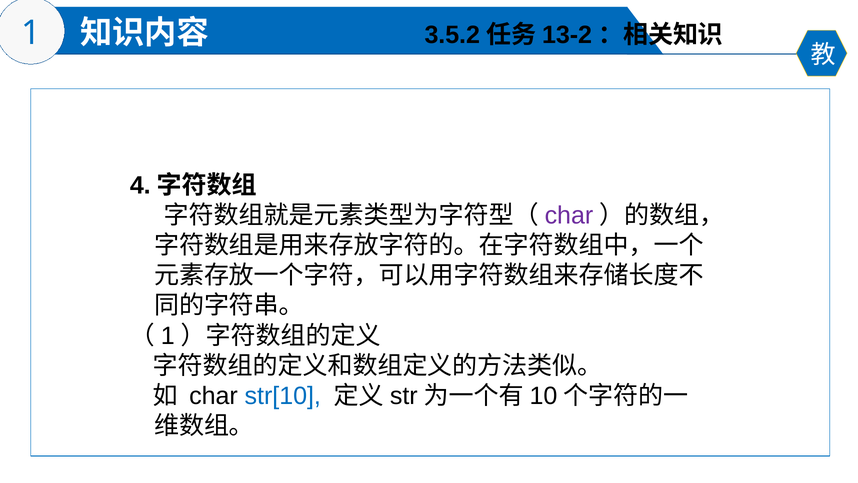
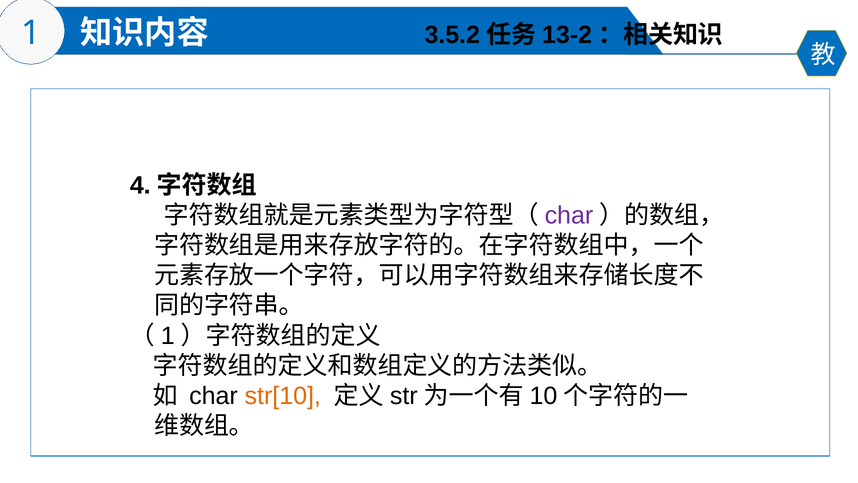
str[10 colour: blue -> orange (283, 396)
